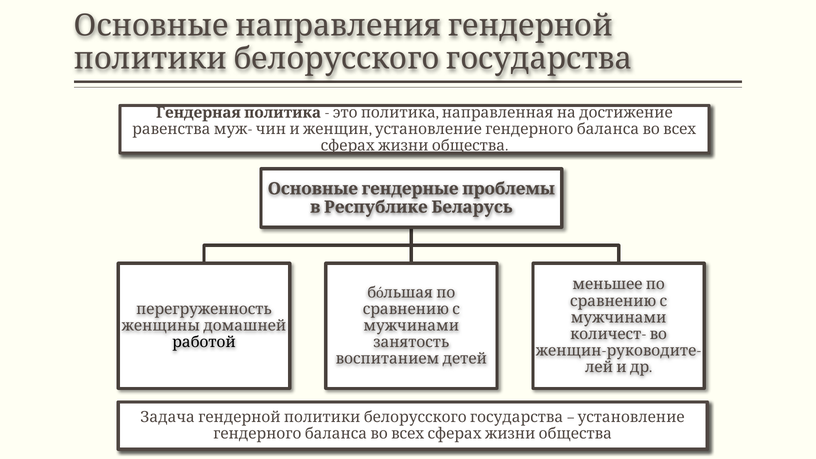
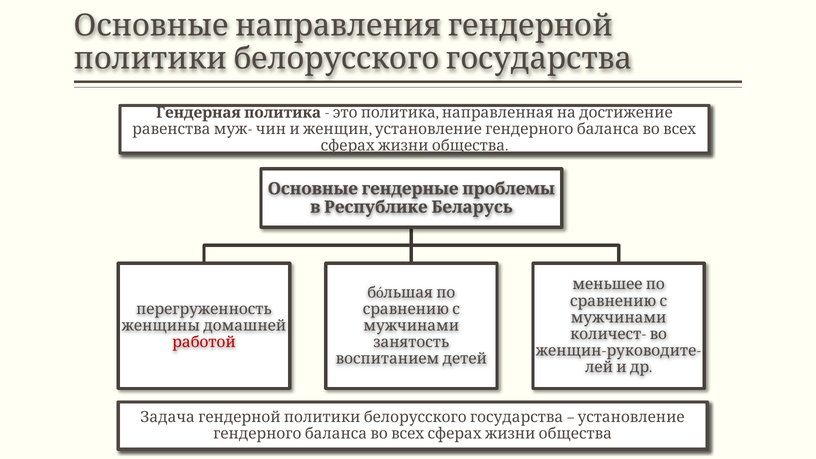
работой colour: black -> red (204, 342)
